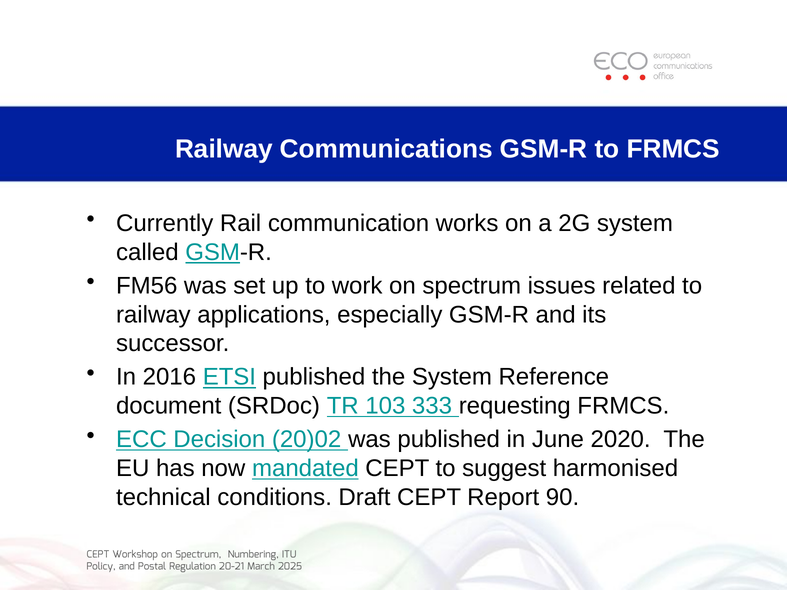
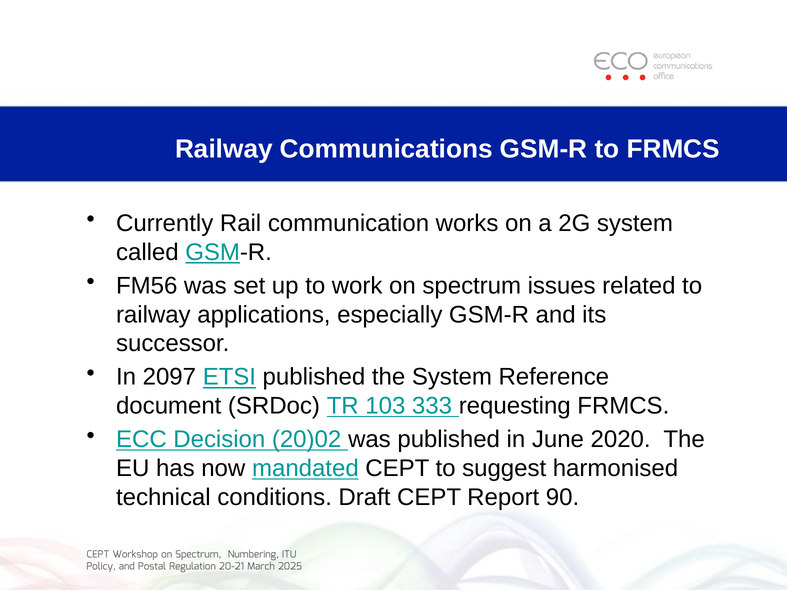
2016: 2016 -> 2097 (169, 377)
